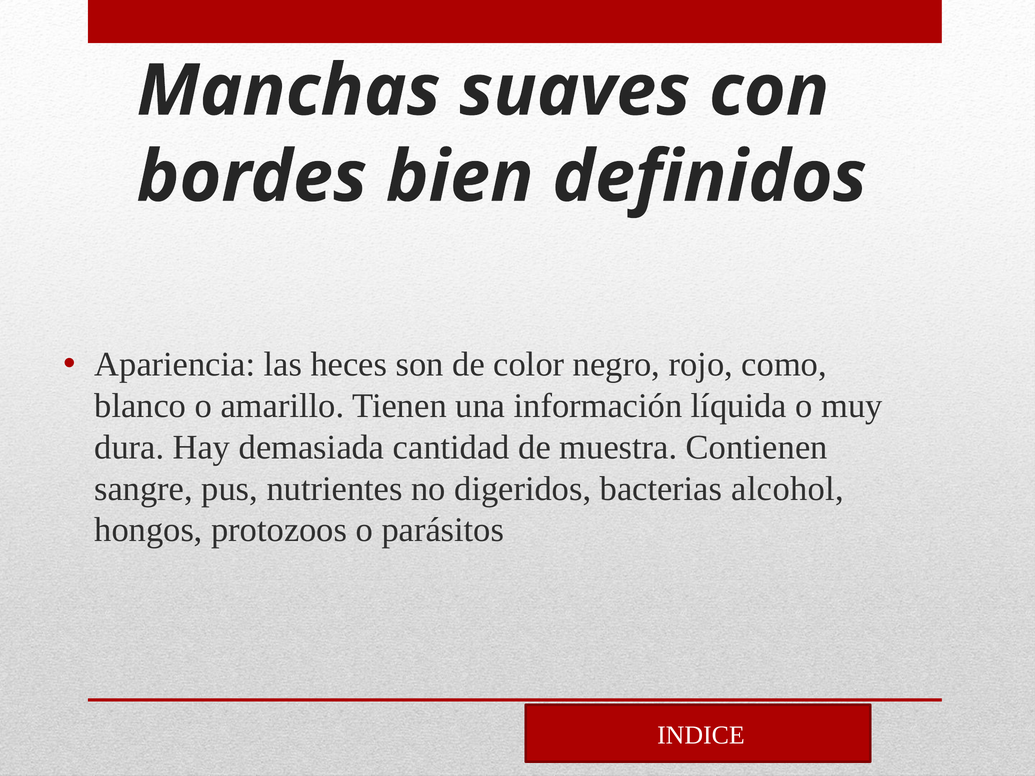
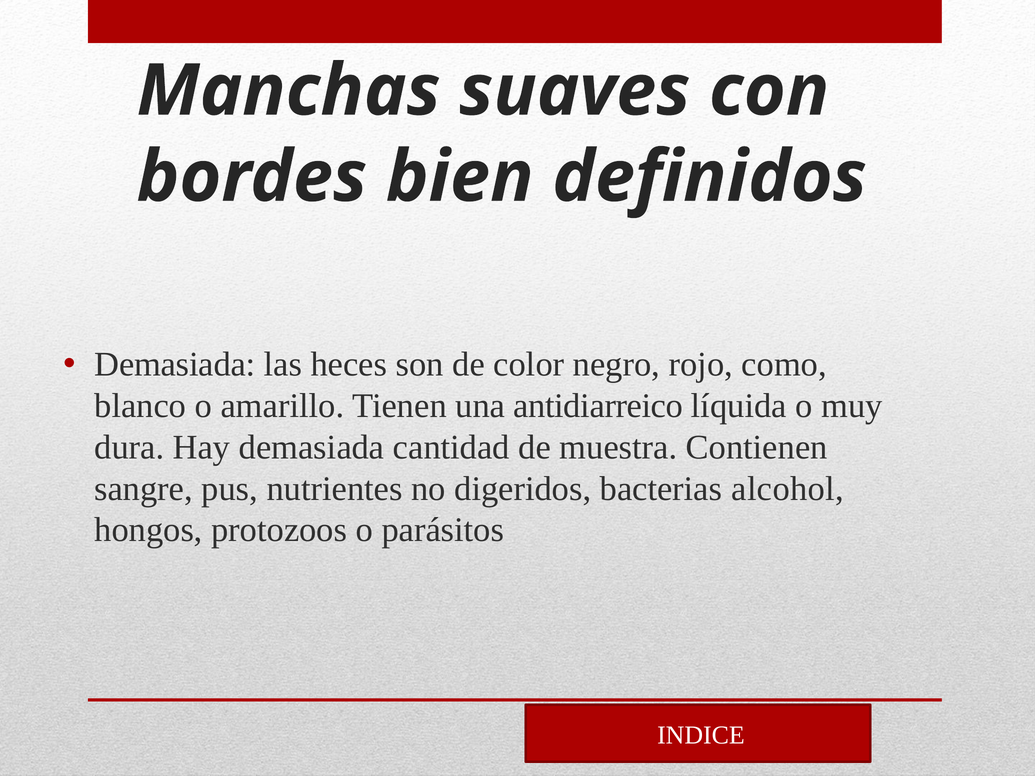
Apariencia: Apariencia -> Demasiada (175, 365)
información: información -> antidiarreico (598, 406)
